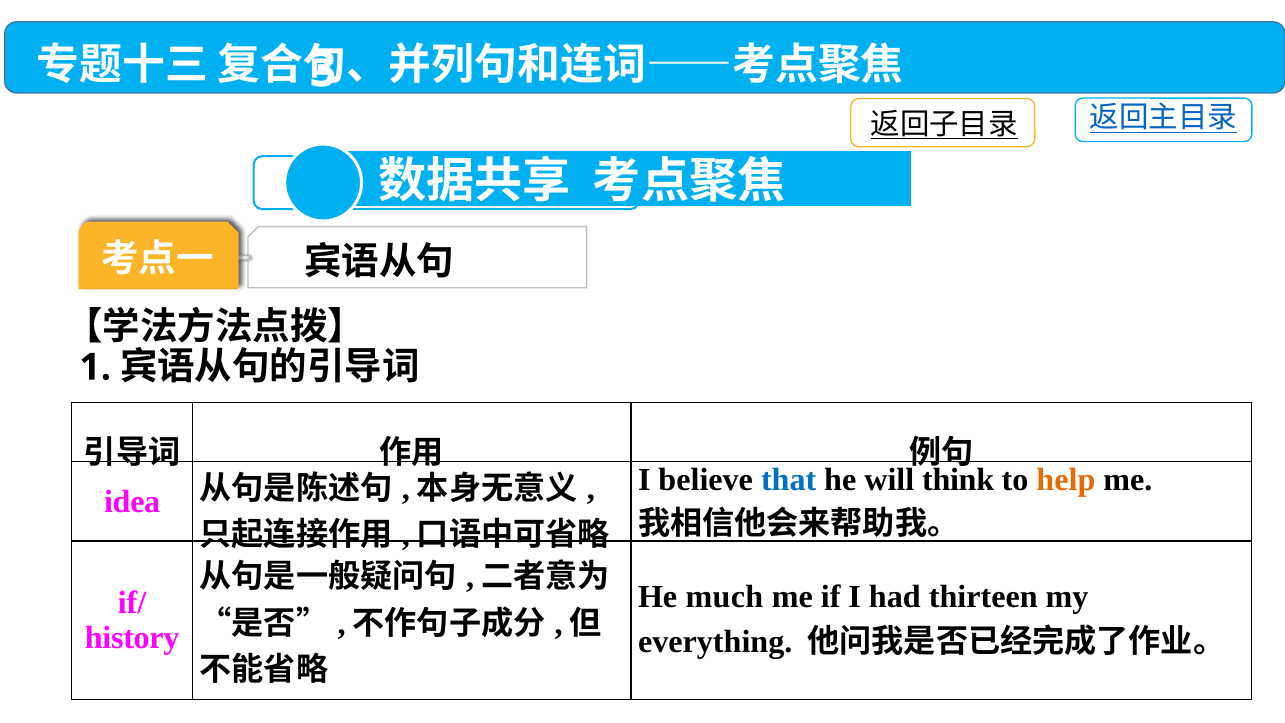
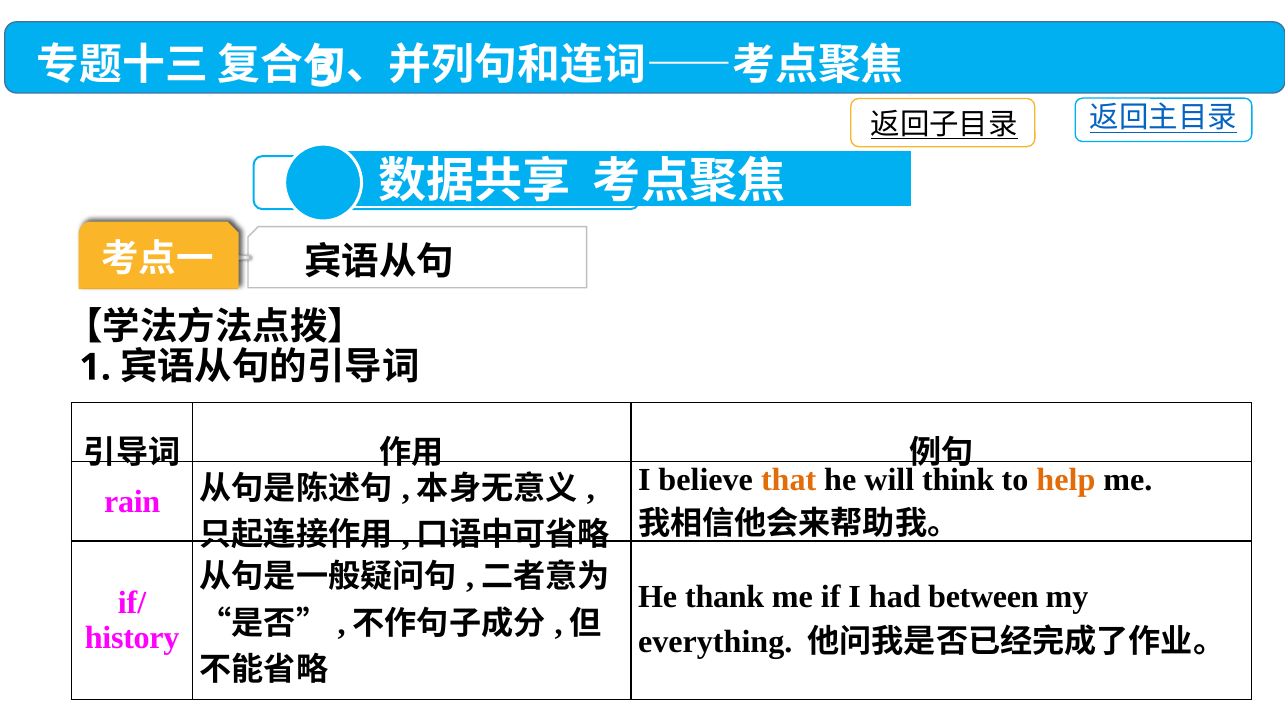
that colour: blue -> orange (789, 480)
idea: idea -> rain (132, 502)
much: much -> thank (725, 597)
thirteen: thirteen -> between (983, 597)
